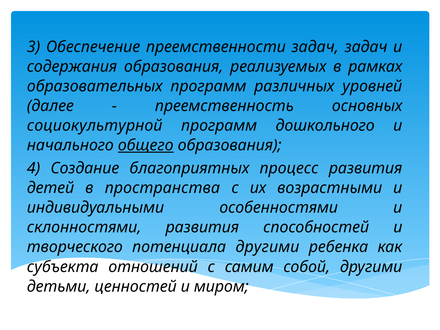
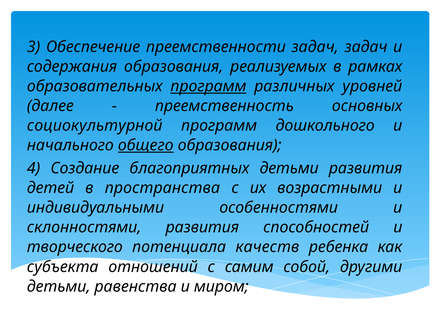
программ underline: none -> present (208, 86)
благоприятных процесс: процесс -> детьми (289, 168)
потенциала другими: другими -> качеств (267, 247)
ценностей: ценностей -> равенства (136, 286)
